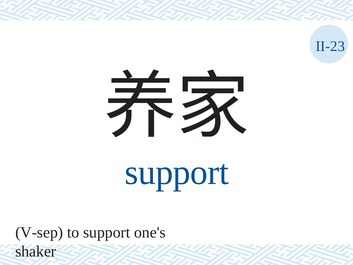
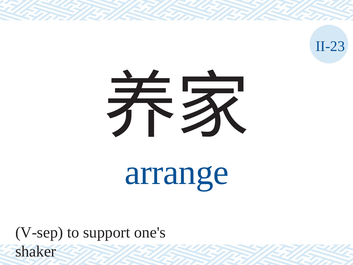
support: support -> arrange (177, 172)
